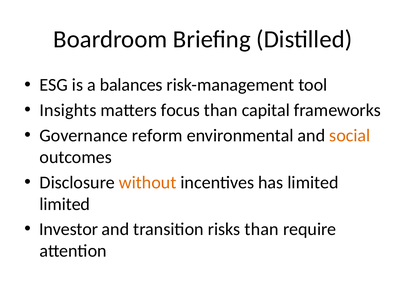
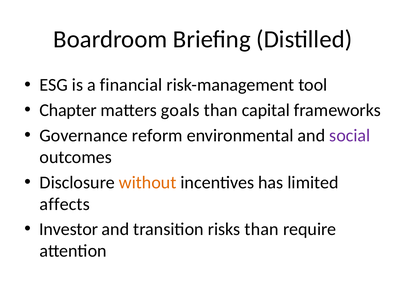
balances: balances -> financial (131, 85)
Insights: Insights -> Chapter (68, 110)
focus: focus -> goals (180, 110)
social colour: orange -> purple (350, 136)
limited: limited -> affects (65, 204)
